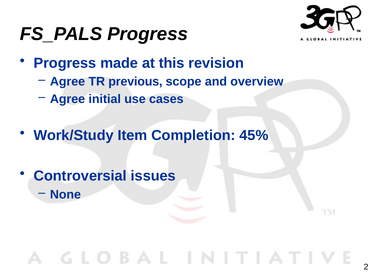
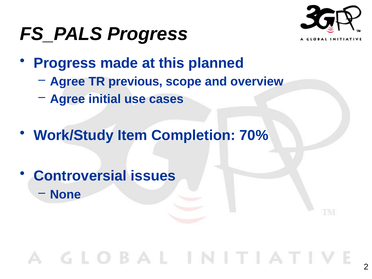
revision: revision -> planned (216, 63)
45%: 45% -> 70% (254, 135)
